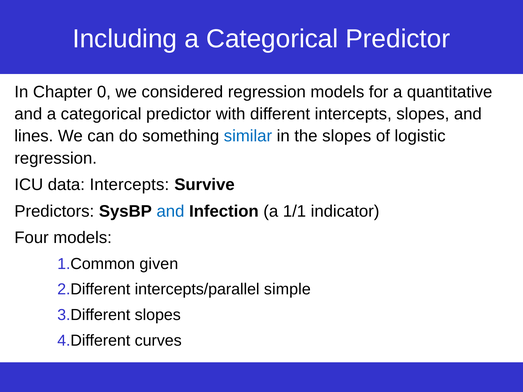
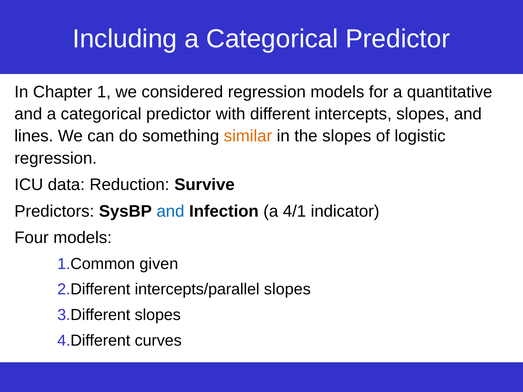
0: 0 -> 1 (104, 92)
similar colour: blue -> orange (248, 136)
data Intercepts: Intercepts -> Reduction (129, 185)
1/1: 1/1 -> 4/1 (294, 211)
intercepts/parallel simple: simple -> slopes (287, 290)
